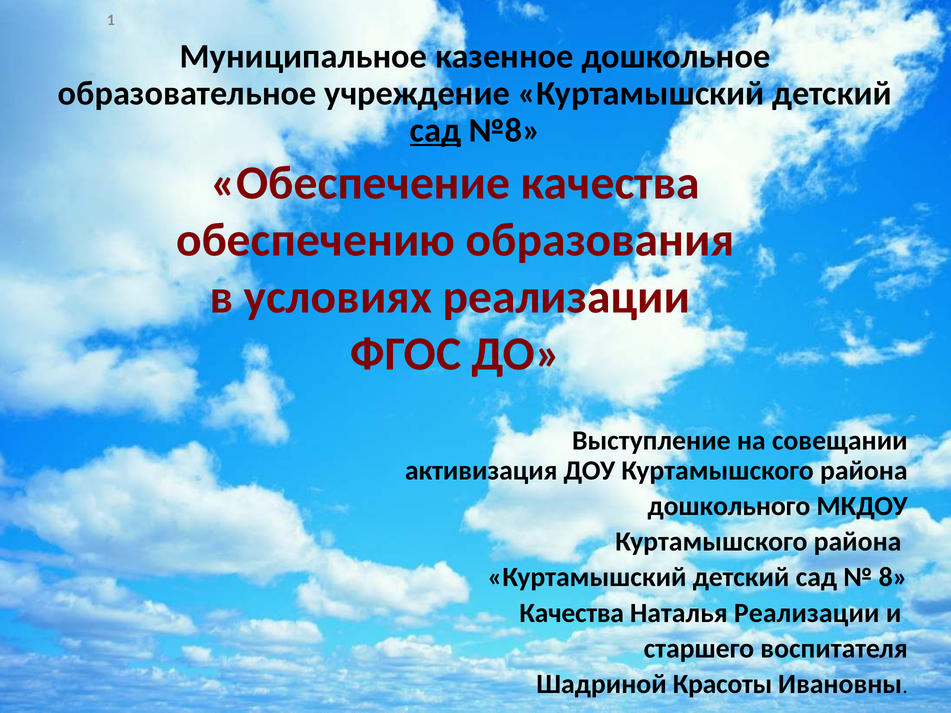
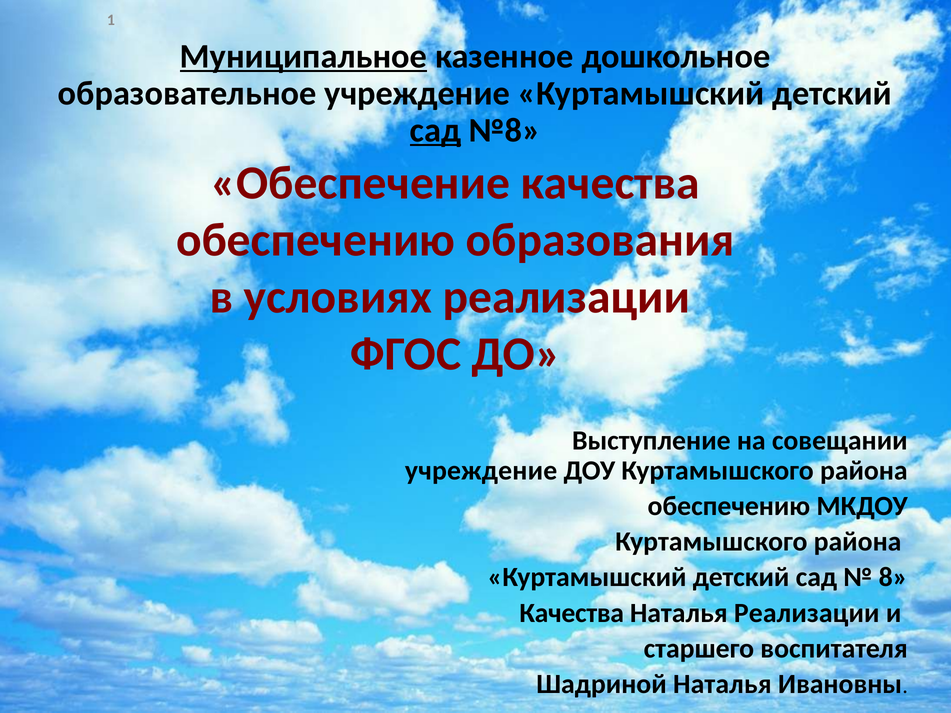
Муниципальное underline: none -> present (304, 56)
активизация: активизация -> учреждение (481, 471)
дошкольного: дошкольного -> обеспечению (729, 506)
Шадриной Красоты: Красоты -> Наталья (722, 684)
